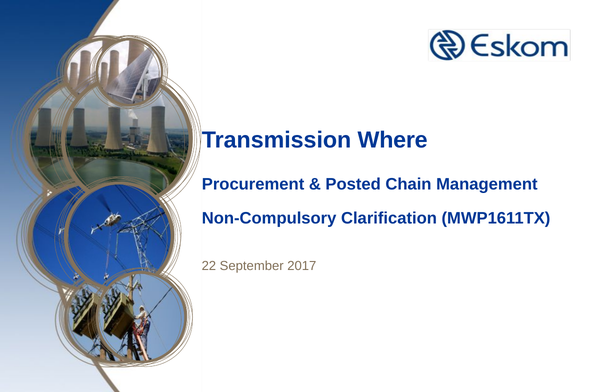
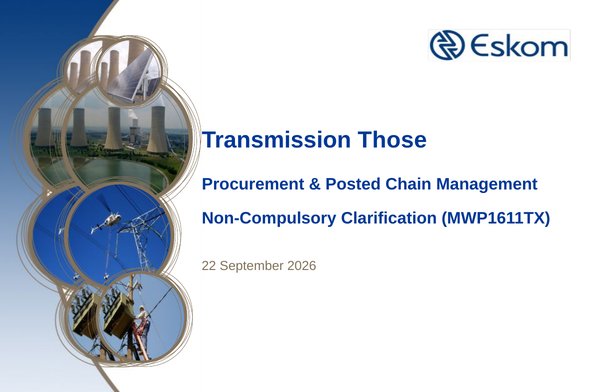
Where: Where -> Those (392, 140)
2017: 2017 -> 2026 (302, 266)
